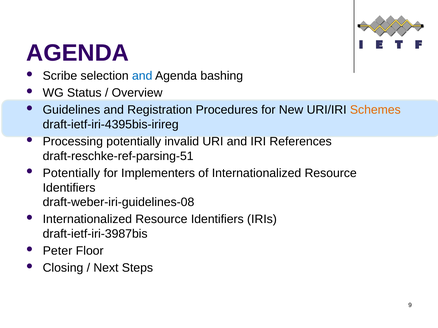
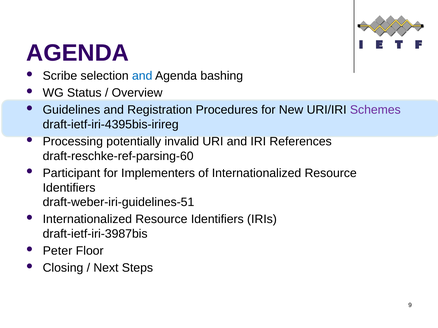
Schemes colour: orange -> purple (375, 110)
draft-reschke-ref-parsing-51: draft-reschke-ref-parsing-51 -> draft-reschke-ref-parsing-60 (118, 156)
Potentially: Potentially -> Participant (71, 173)
draft-weber-iri-guidelines-08: draft-weber-iri-guidelines-08 -> draft-weber-iri-guidelines-51 (118, 203)
